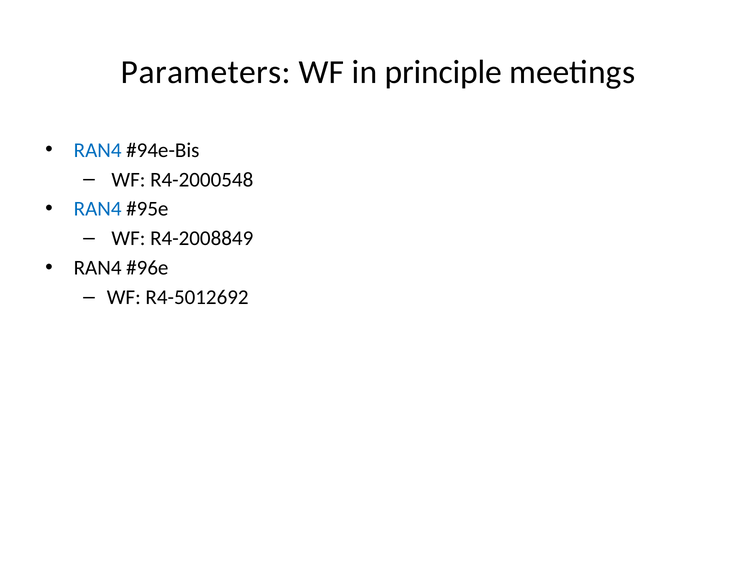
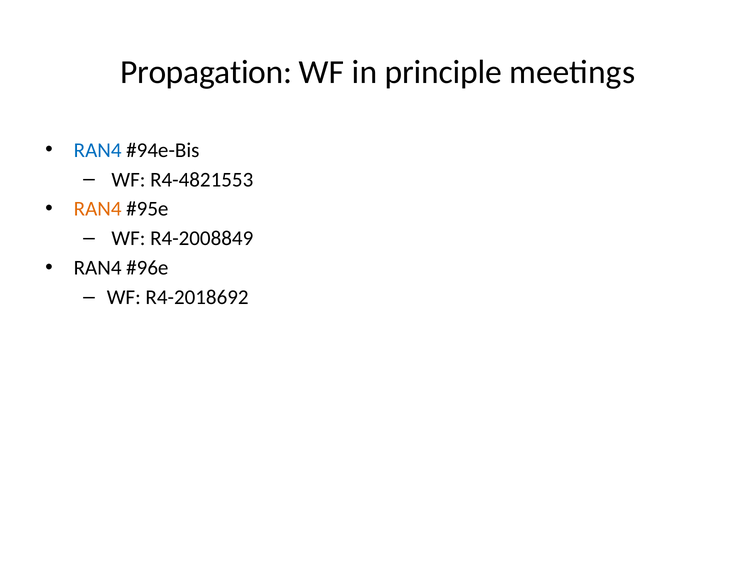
Parameters: Parameters -> Propagation (206, 72)
R4-2000548: R4-2000548 -> R4-4821553 (202, 180)
RAN4 colour: blue -> orange (98, 209)
R4-5012692: R4-5012692 -> R4-2018692 (197, 297)
